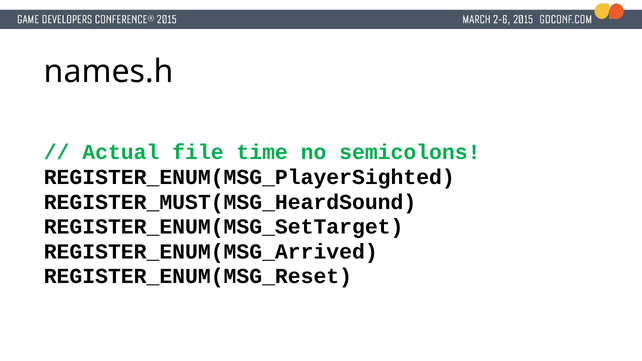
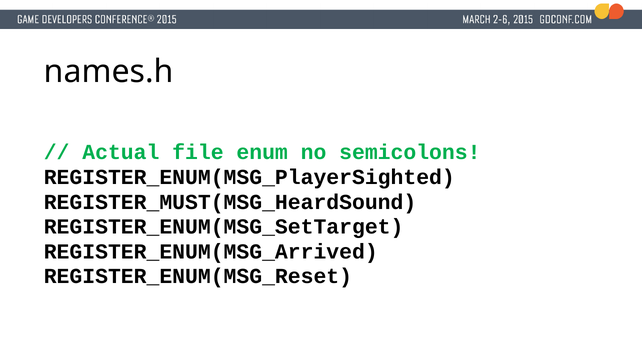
time: time -> enum (262, 152)
